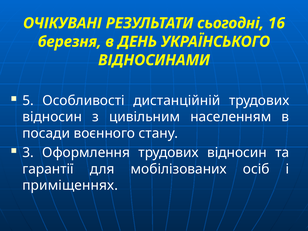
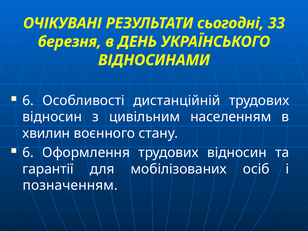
16: 16 -> 33 (276, 23)
5: 5 -> 6 (28, 101)
посади: посади -> хвилин (46, 133)
3: 3 -> 6 (28, 153)
приміщеннях: приміщеннях -> позначенням (70, 185)
